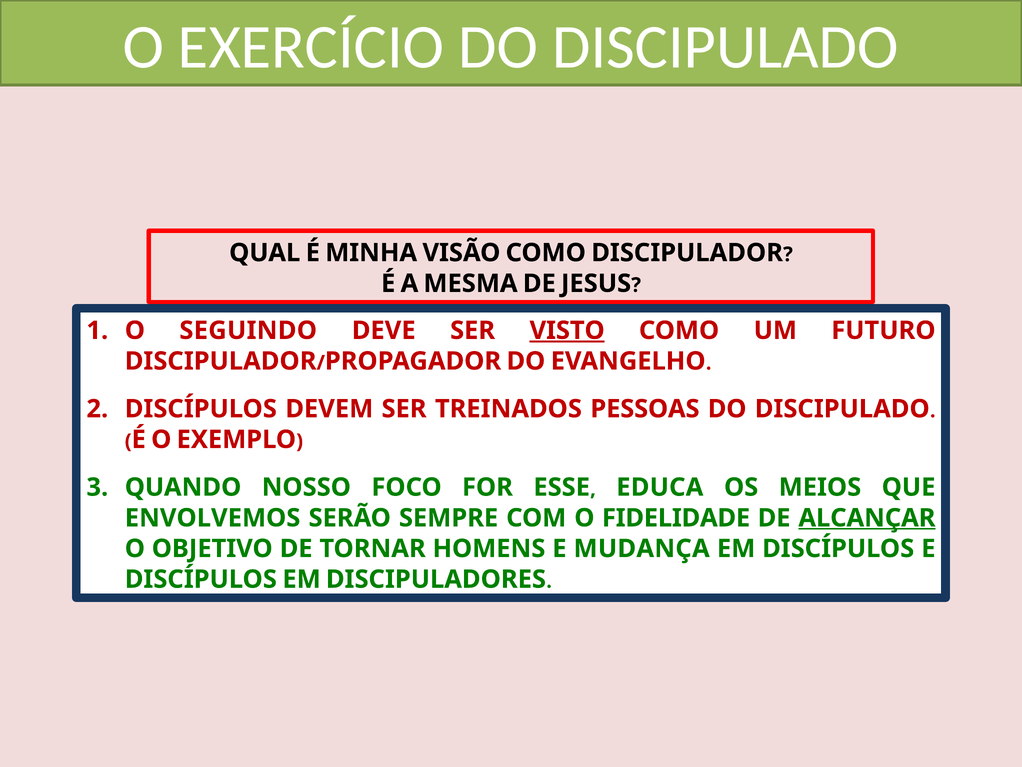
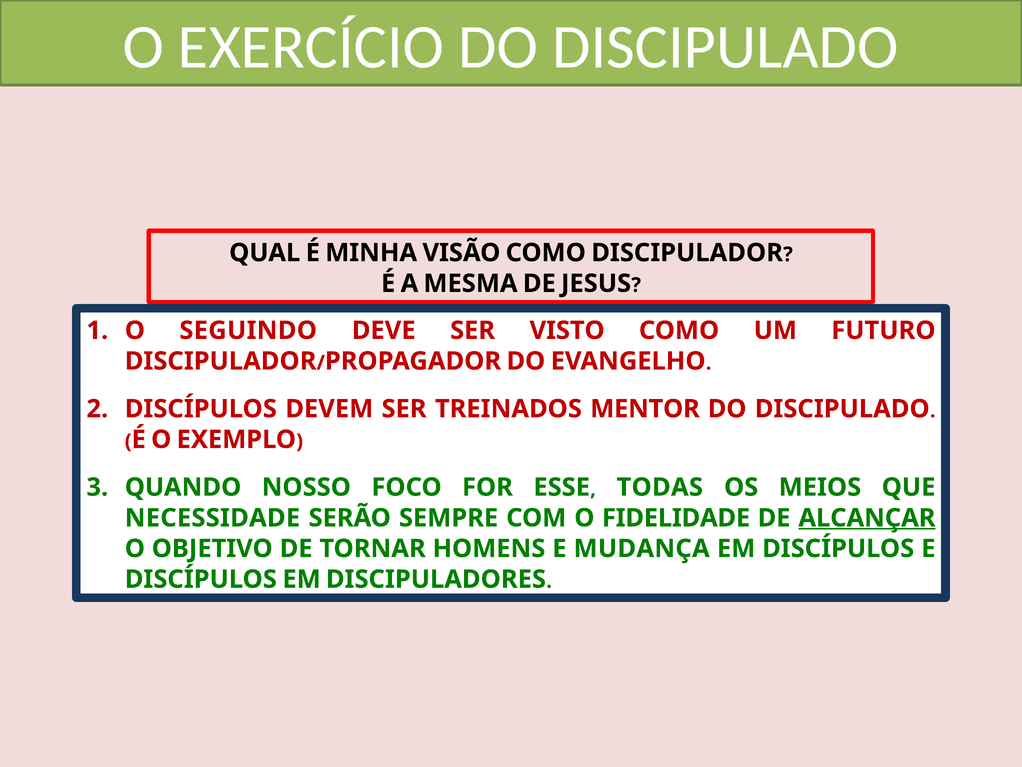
VISTO underline: present -> none (567, 330)
PESSOAS: PESSOAS -> MENTOR (645, 409)
EDUCA: EDUCA -> TODAS (660, 487)
ENVOLVEMOS: ENVOLVEMOS -> NECESSIDADE (212, 518)
